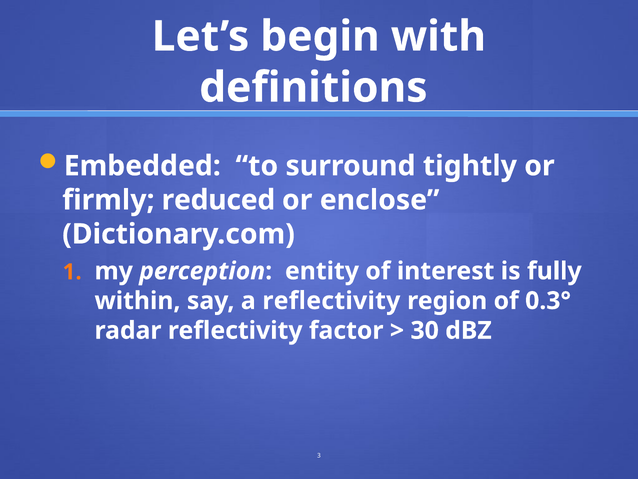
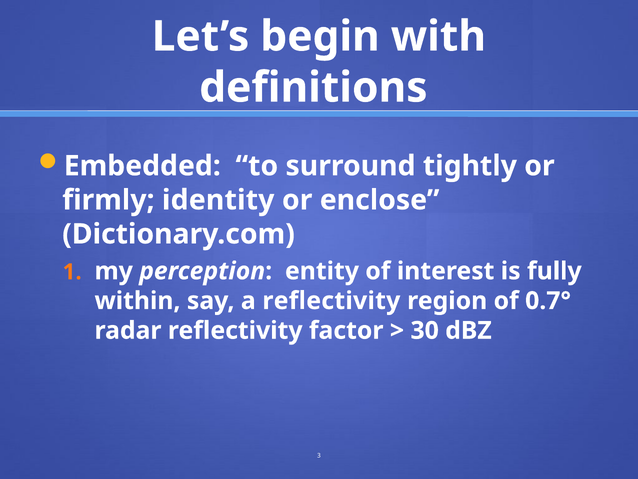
reduced: reduced -> identity (218, 200)
0.3°: 0.3° -> 0.7° (548, 301)
